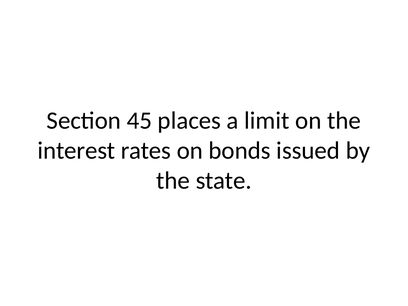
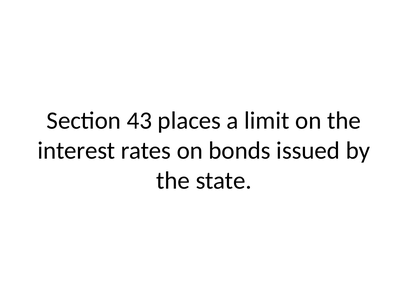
45: 45 -> 43 (139, 121)
